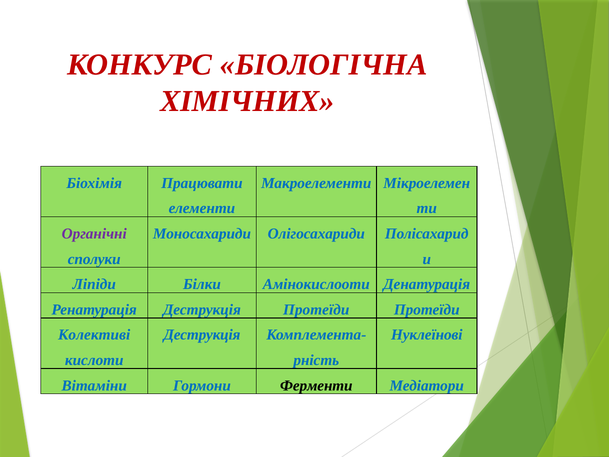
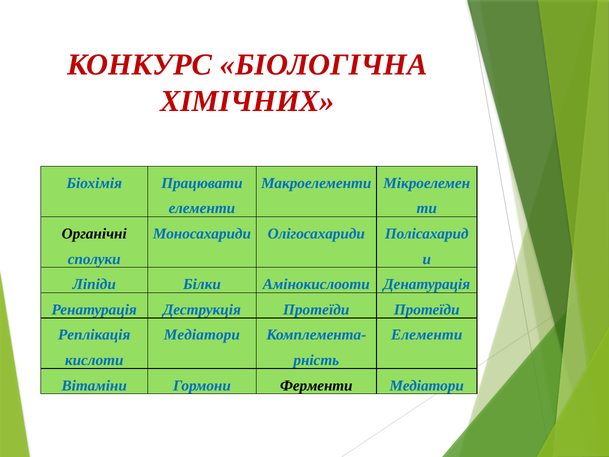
Органічні colour: purple -> black (94, 234)
Колективі: Колективі -> Реплікація (94, 335)
Деструкція: Деструкція -> Медіатори (202, 335)
Нуклеїнові: Нуклеїнові -> Елементи (427, 335)
